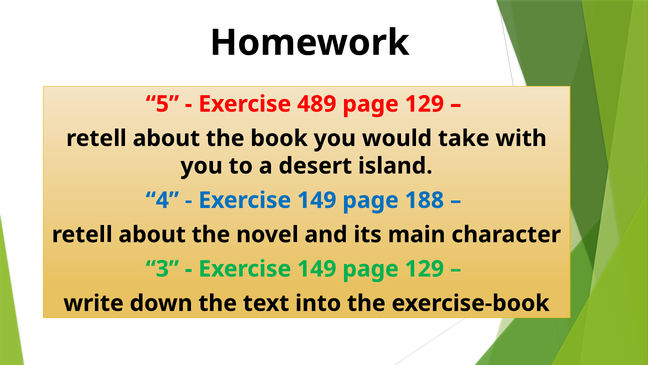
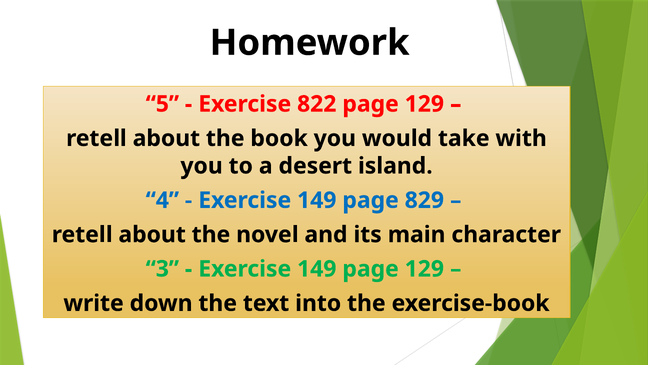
489: 489 -> 822 (317, 104)
188: 188 -> 829 (424, 200)
